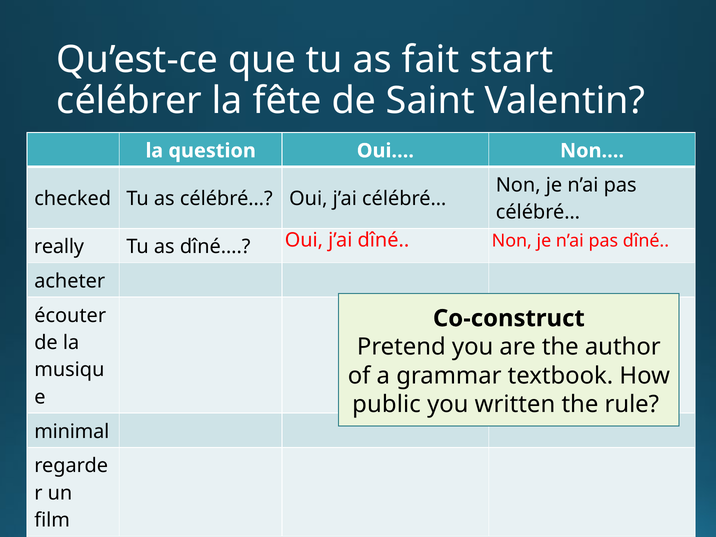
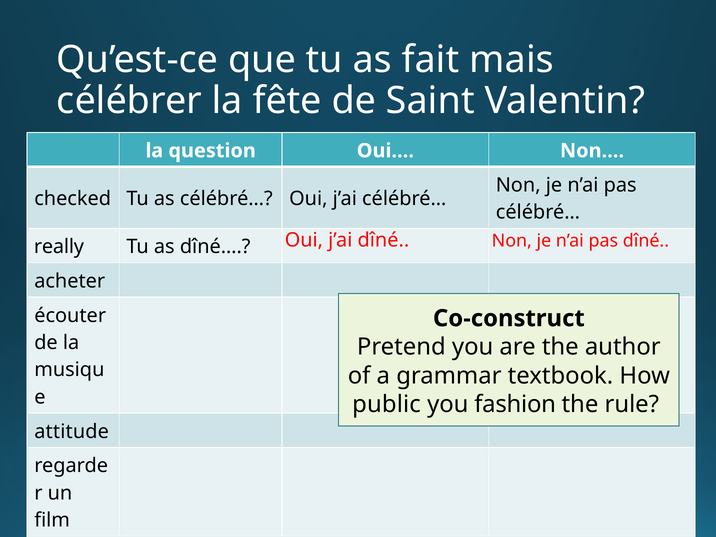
start: start -> mais (512, 60)
written: written -> fashion (515, 404)
minimal: minimal -> attitude (72, 432)
